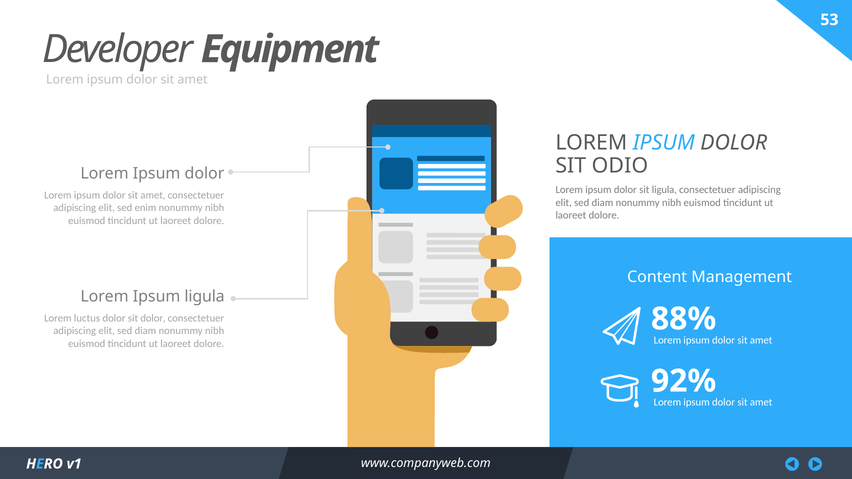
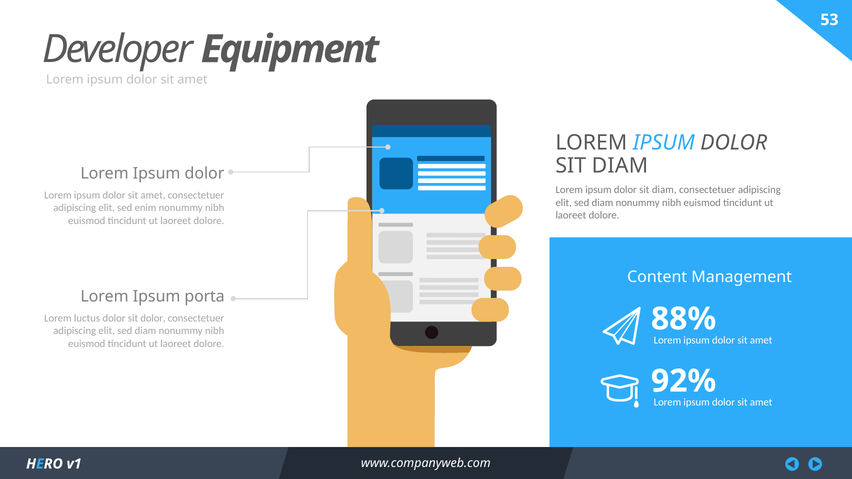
ODIO: ODIO -> DIAM (620, 166)
ligula: ligula -> diam (664, 190)
Ipsum ligula: ligula -> porta (205, 297)
